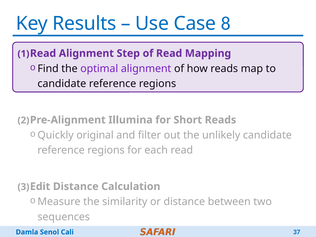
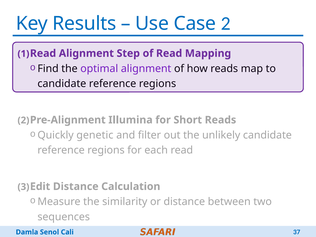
8: 8 -> 2 (226, 23)
original: original -> genetic (95, 135)
